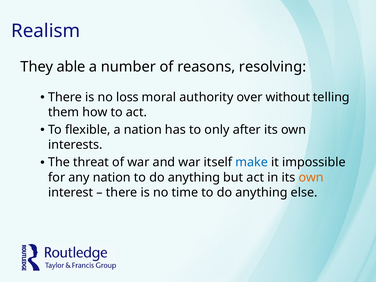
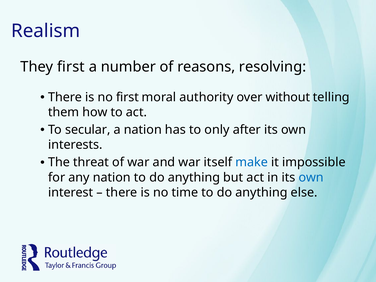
They able: able -> first (71, 67)
no loss: loss -> first (127, 97)
flexible: flexible -> secular (88, 130)
own colour: orange -> blue (311, 177)
